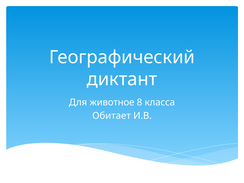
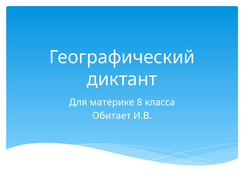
животное: животное -> материке (112, 102)
